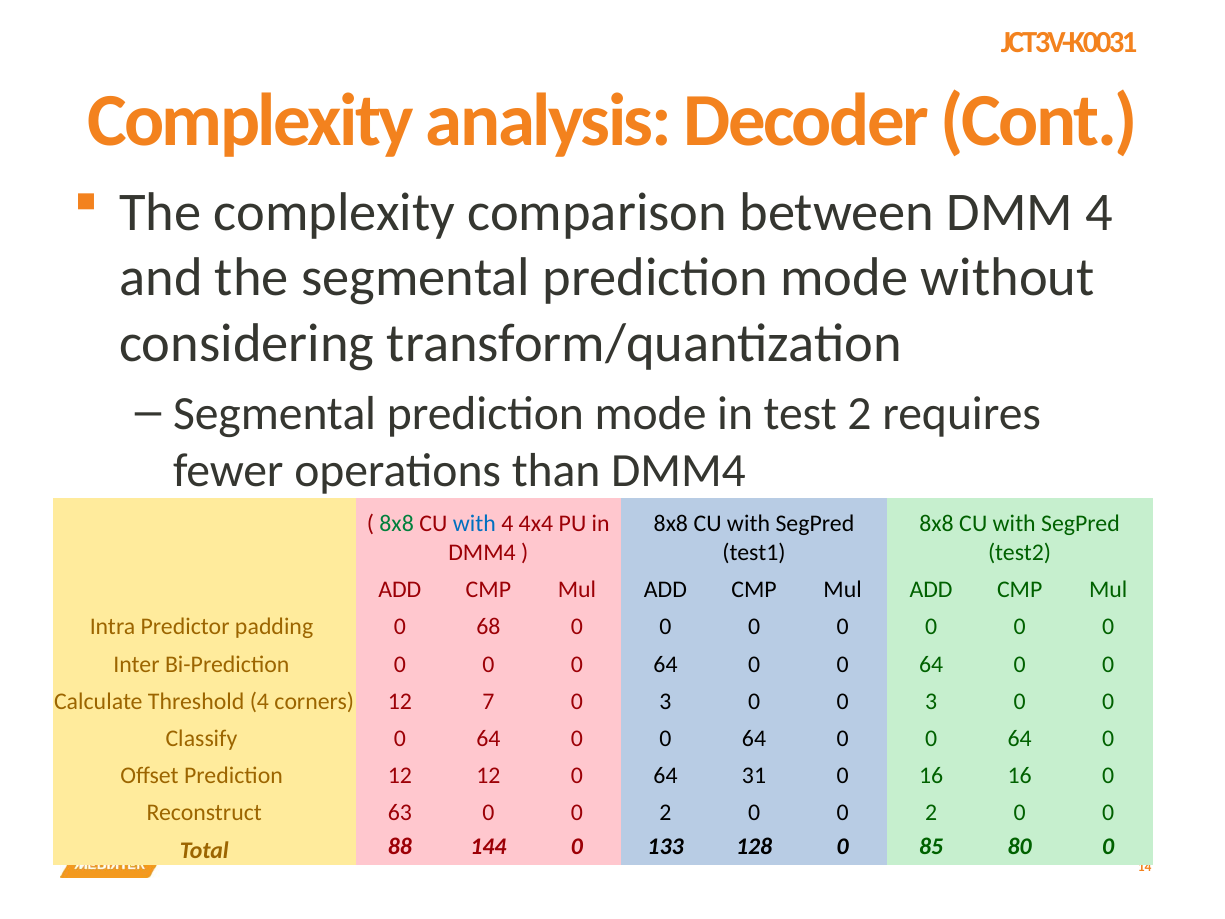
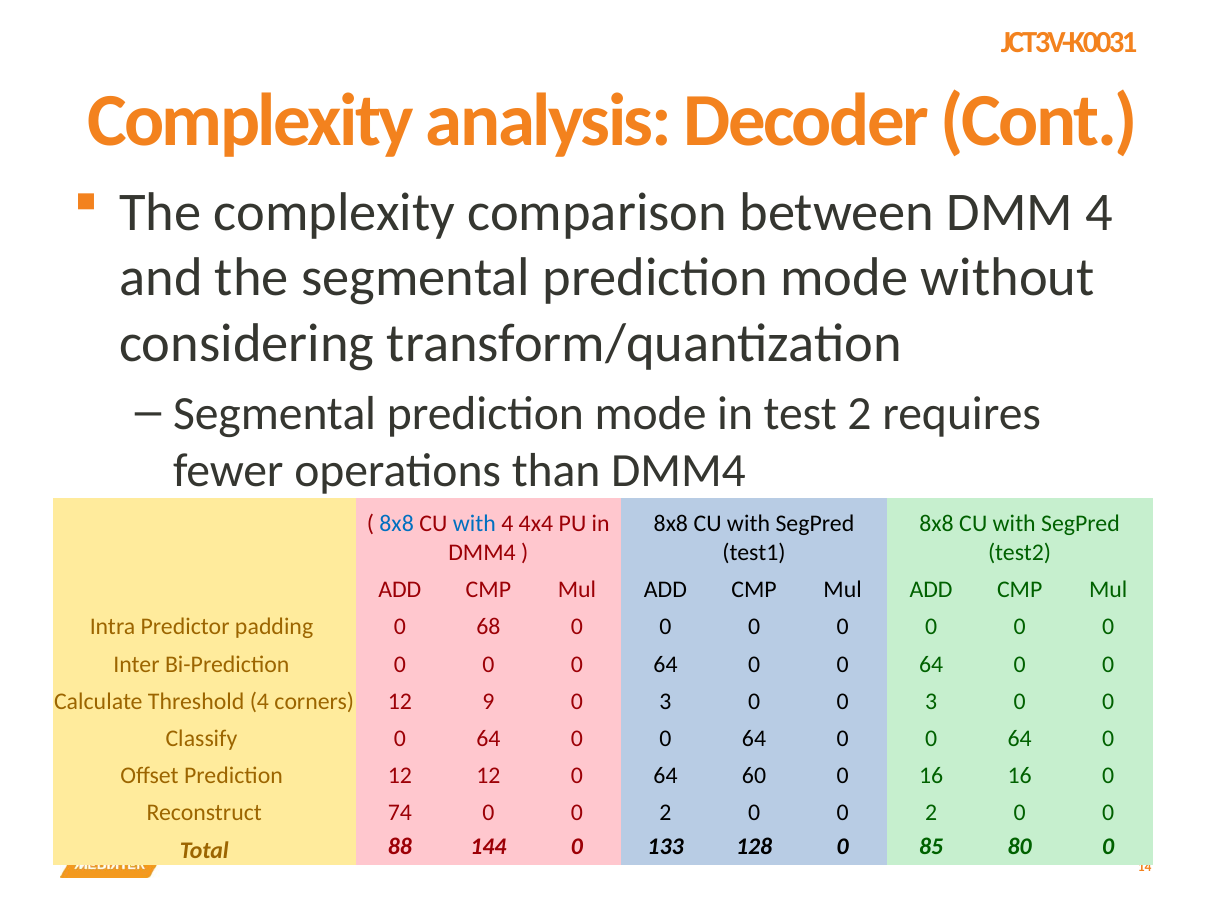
8x8 colour: green -> blue (397, 523)
7: 7 -> 9 (488, 701)
31: 31 -> 60 (754, 776)
63: 63 -> 74 (400, 813)
